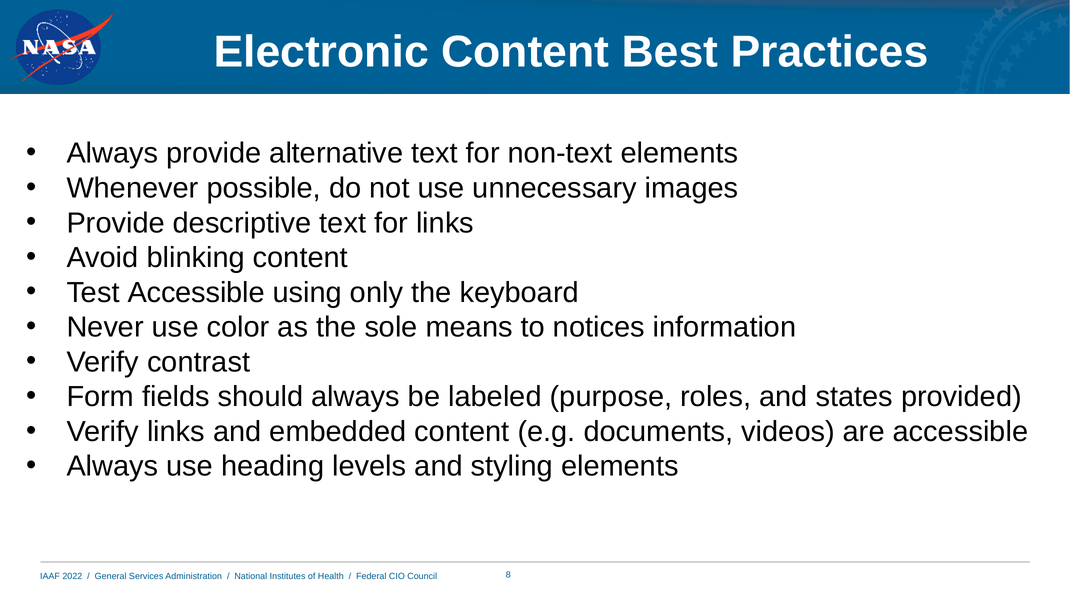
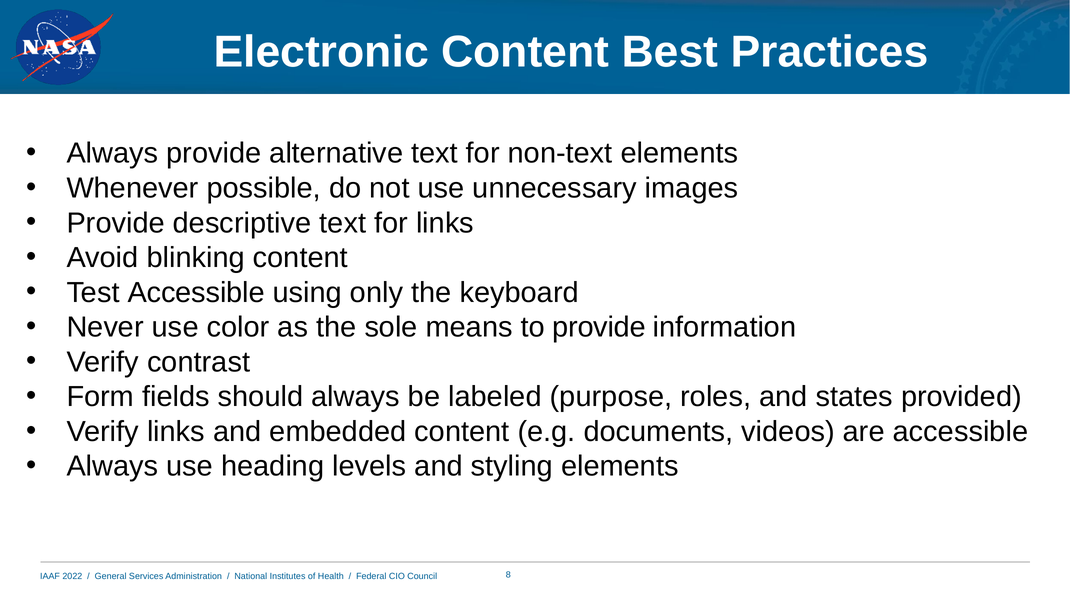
to notices: notices -> provide (599, 327)
